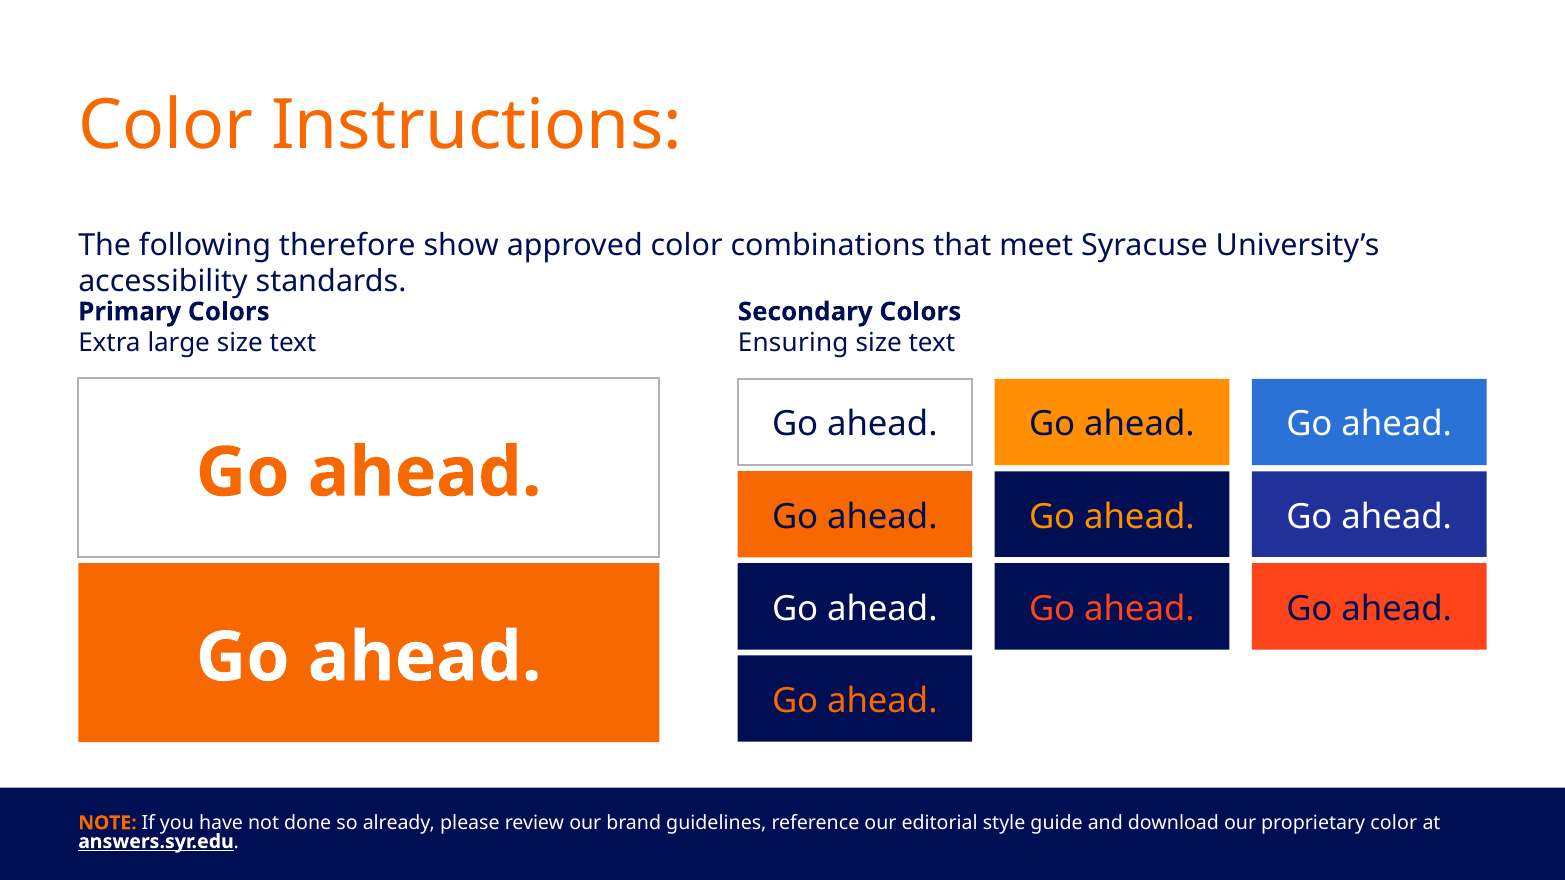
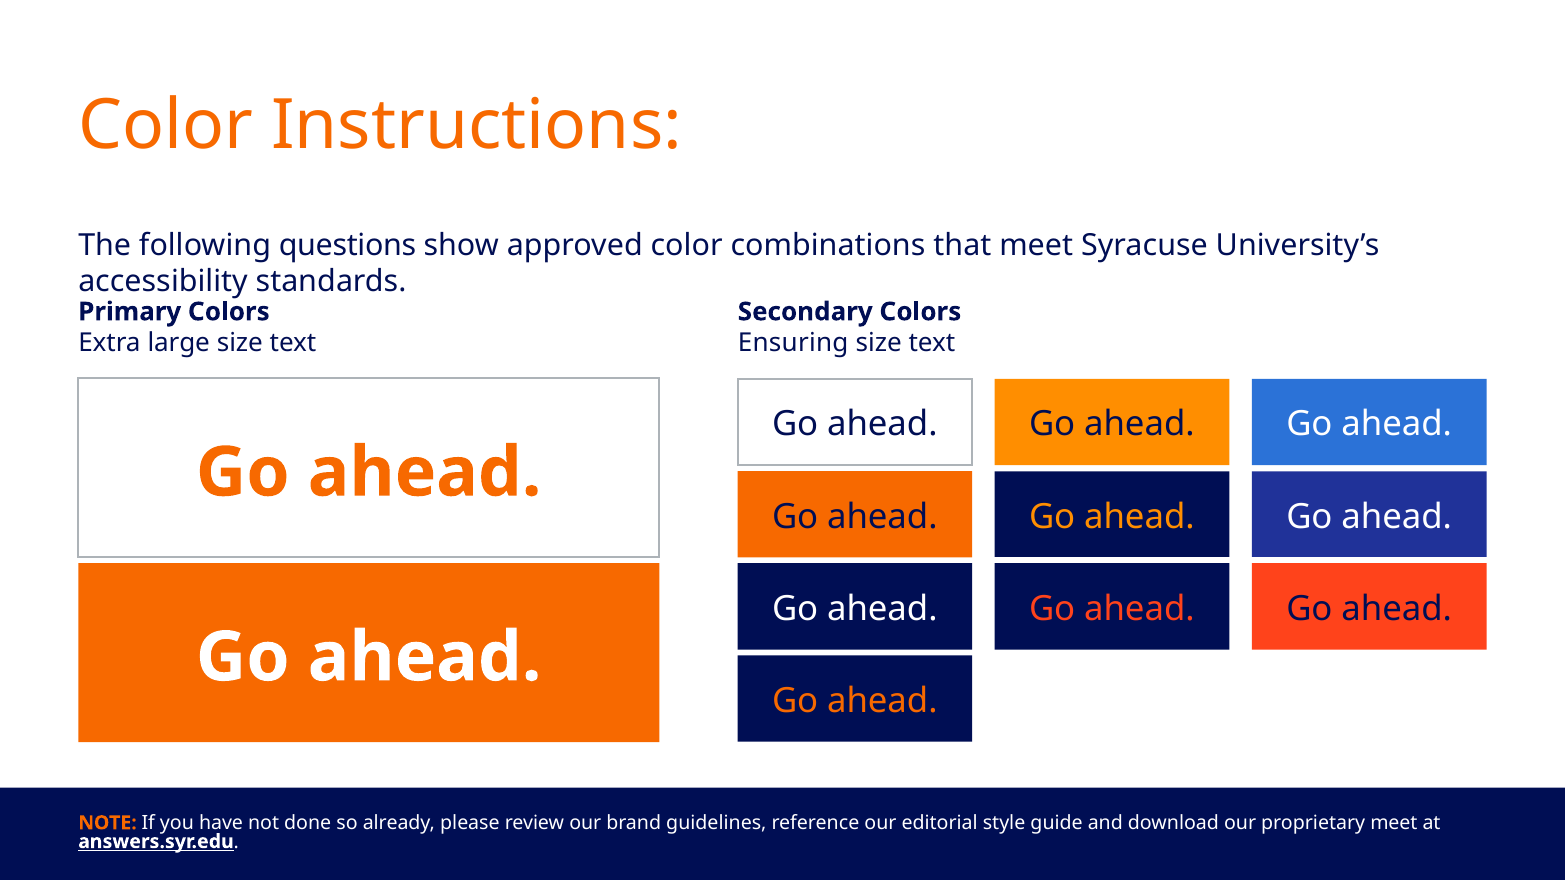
therefore: therefore -> questions (347, 245)
proprietary color: color -> meet (1394, 823)
